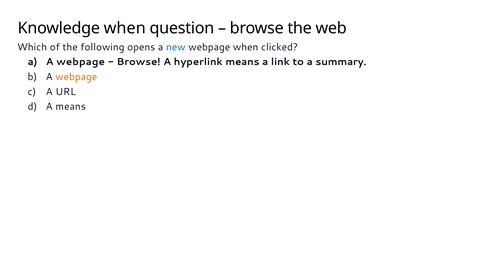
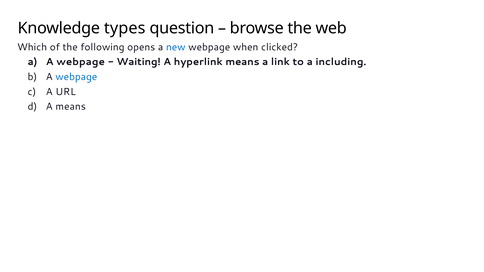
Knowledge when: when -> types (125, 28)
Browse: Browse -> Waiting (139, 62)
summary: summary -> including (341, 62)
webpage colour: orange -> blue (76, 77)
